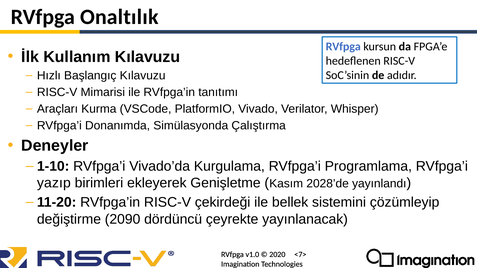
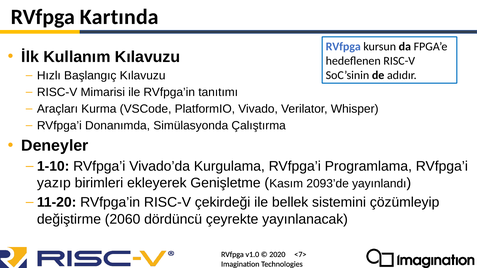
Onaltılık: Onaltılık -> Kartında (119, 17)
2028’de: 2028’de -> 2093’de (328, 184)
2090: 2090 -> 2060 (123, 219)
